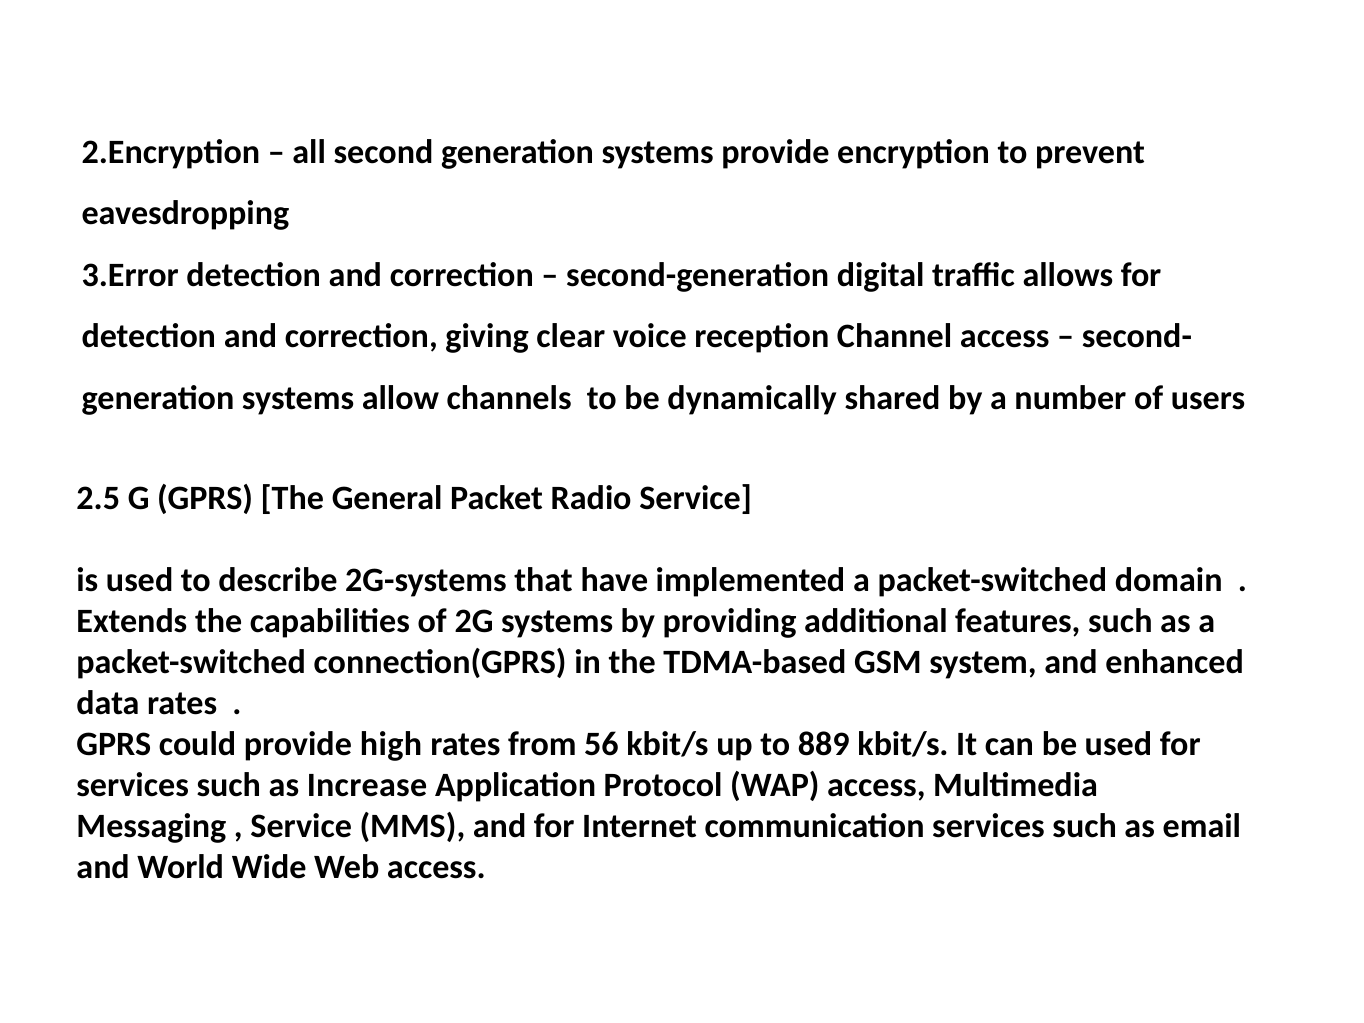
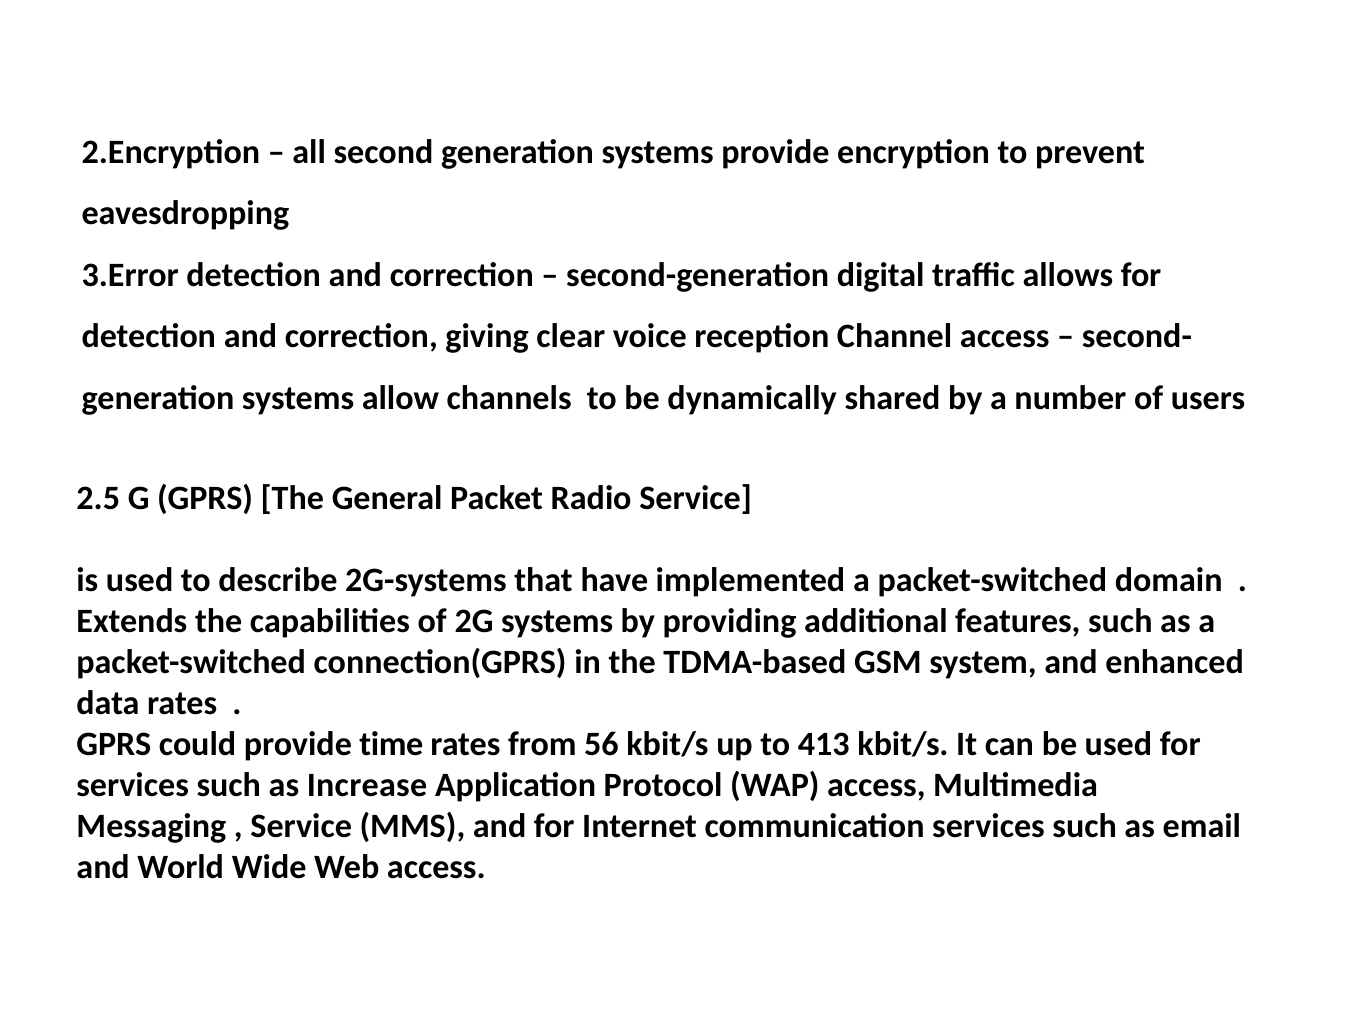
high: high -> time (391, 744)
889: 889 -> 413 (824, 744)
